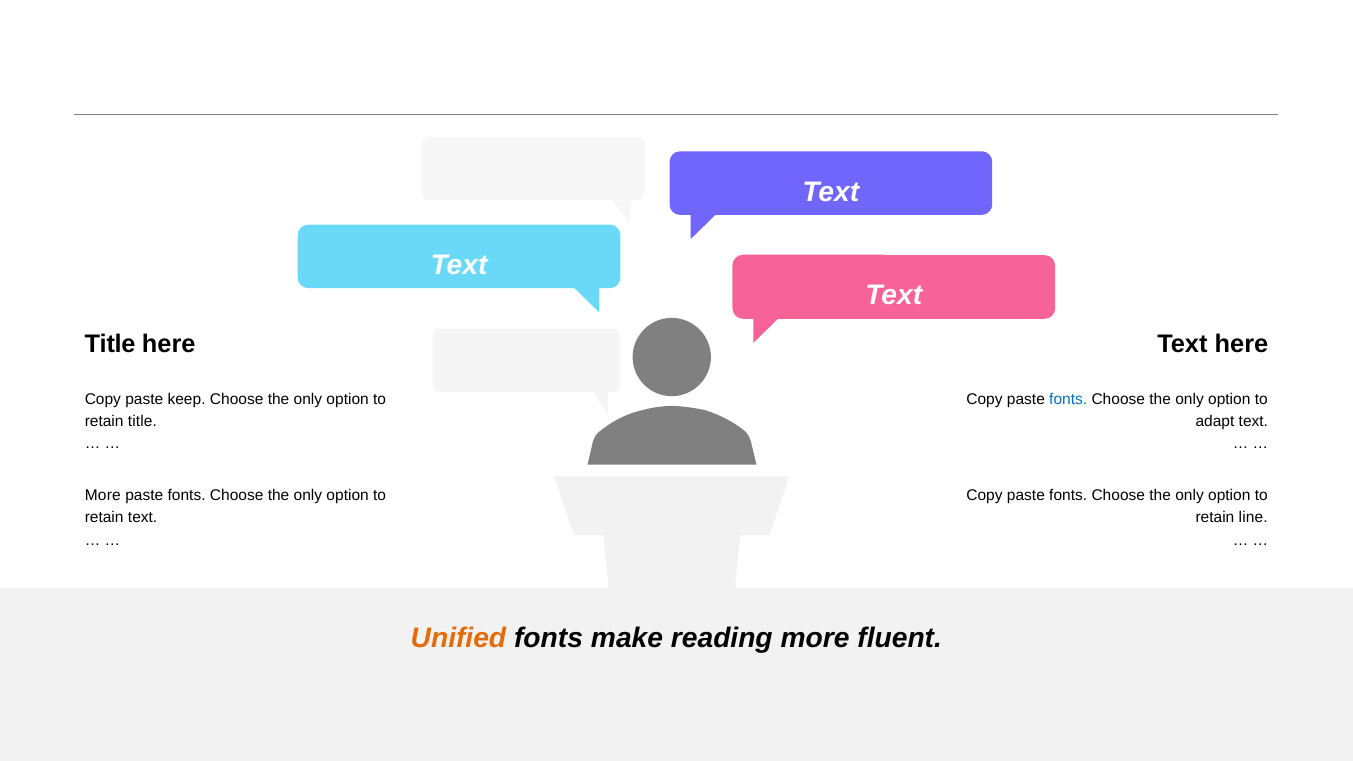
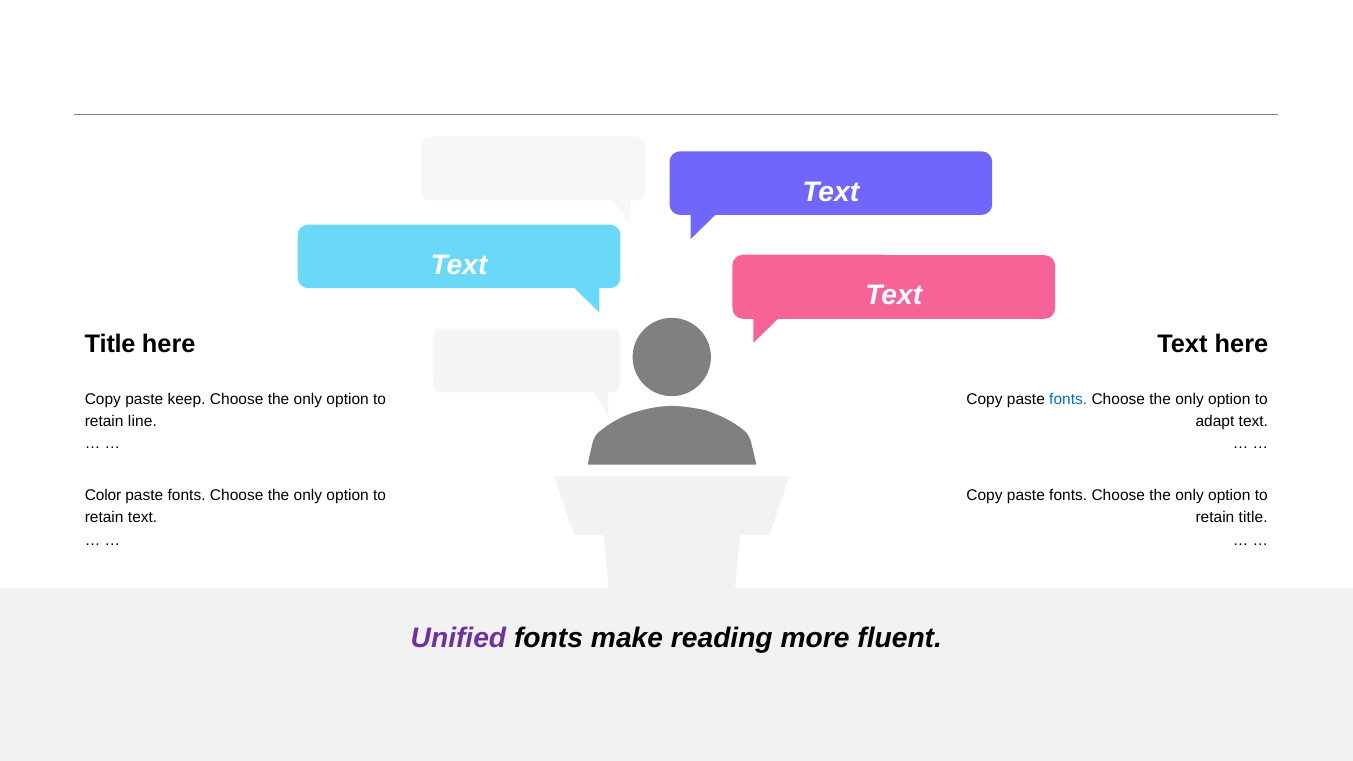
retain title: title -> line (142, 422)
More: More -> Color (103, 496)
retain line: line -> title (1253, 518)
Unified colour: orange -> purple (458, 638)
